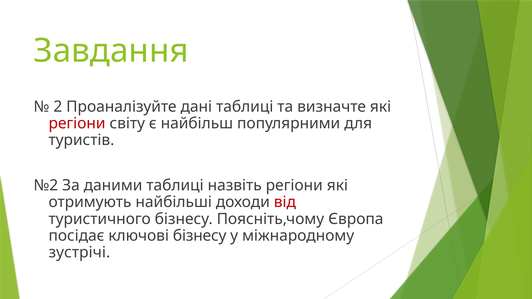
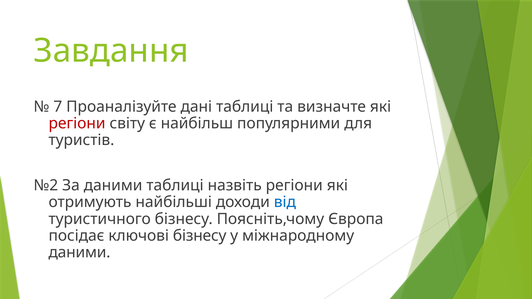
2: 2 -> 7 (58, 107)
від colour: red -> blue (285, 202)
зустрічі: зустрічі -> даними (79, 253)
